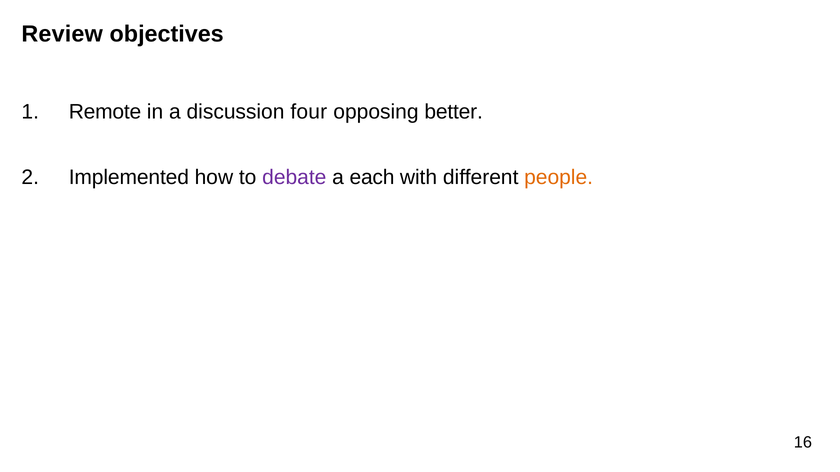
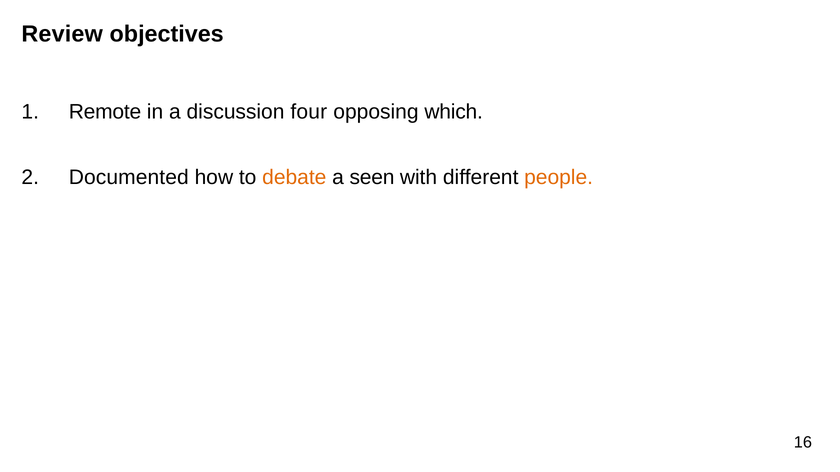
better: better -> which (454, 112)
Implemented: Implemented -> Documented (129, 178)
debate colour: purple -> orange (294, 178)
each: each -> seen (372, 178)
